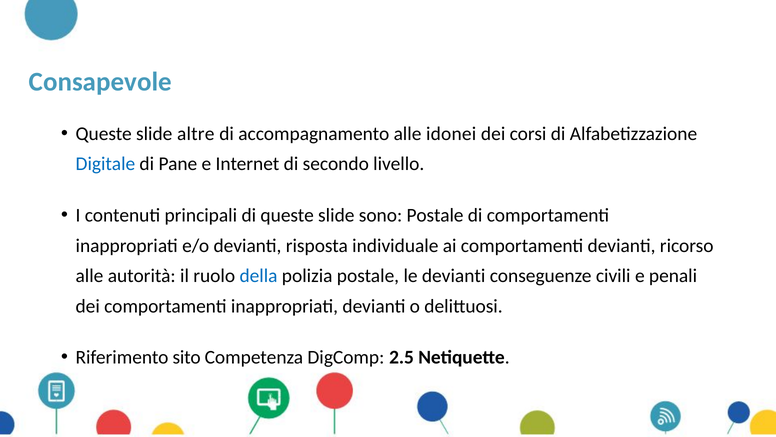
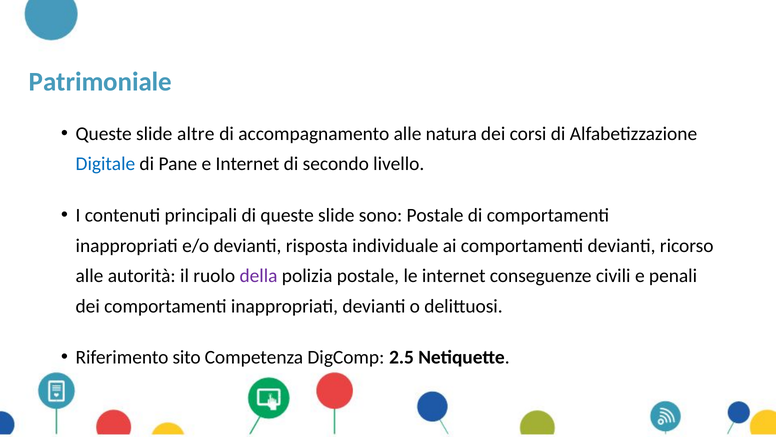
Consapevole: Consapevole -> Patrimoniale (100, 82)
idonei: idonei -> natura (451, 134)
della colour: blue -> purple (258, 276)
le devianti: devianti -> internet (454, 276)
